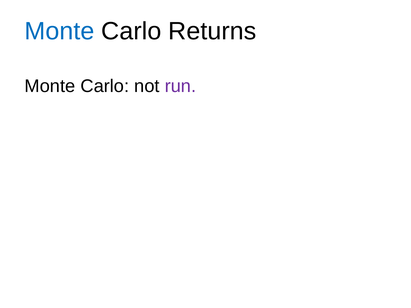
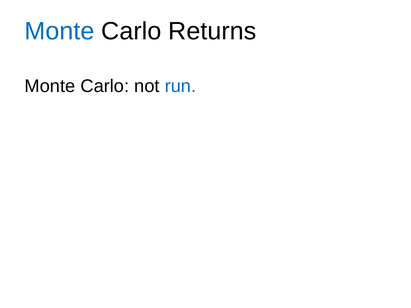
run colour: purple -> blue (180, 86)
